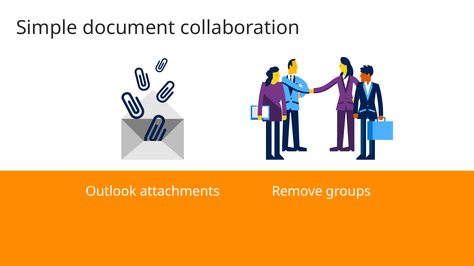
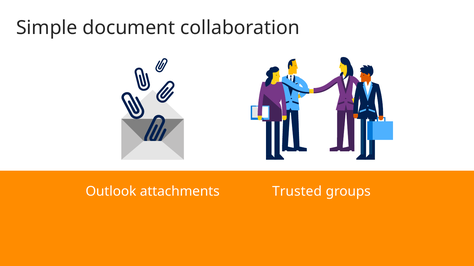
Remove: Remove -> Trusted (297, 192)
